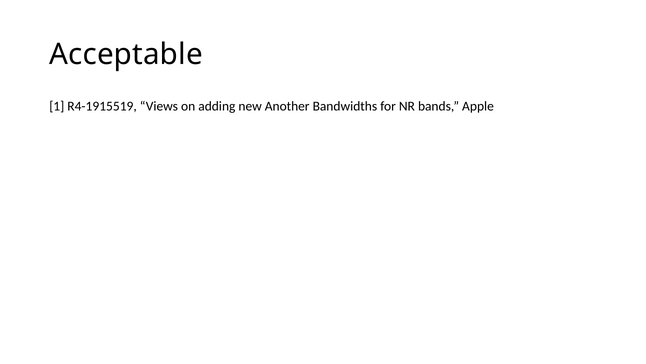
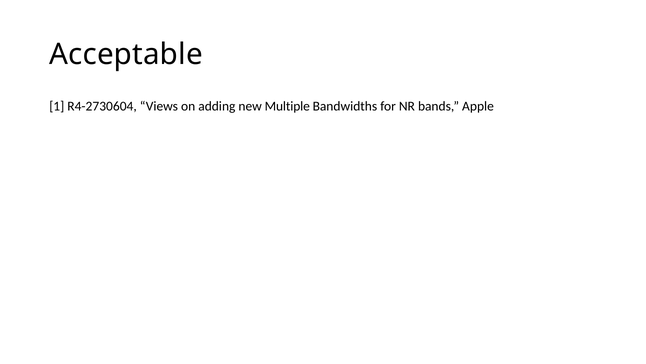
R4-1915519: R4-1915519 -> R4-2730604 (102, 106)
Another: Another -> Multiple (287, 106)
